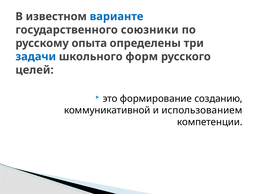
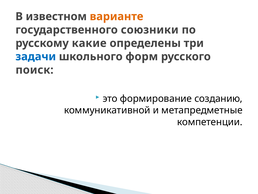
варианте colour: blue -> orange (117, 16)
опыта: опыта -> какие (89, 43)
целей: целей -> поиск (34, 70)
использованием: использованием -> метапредметные (202, 110)
